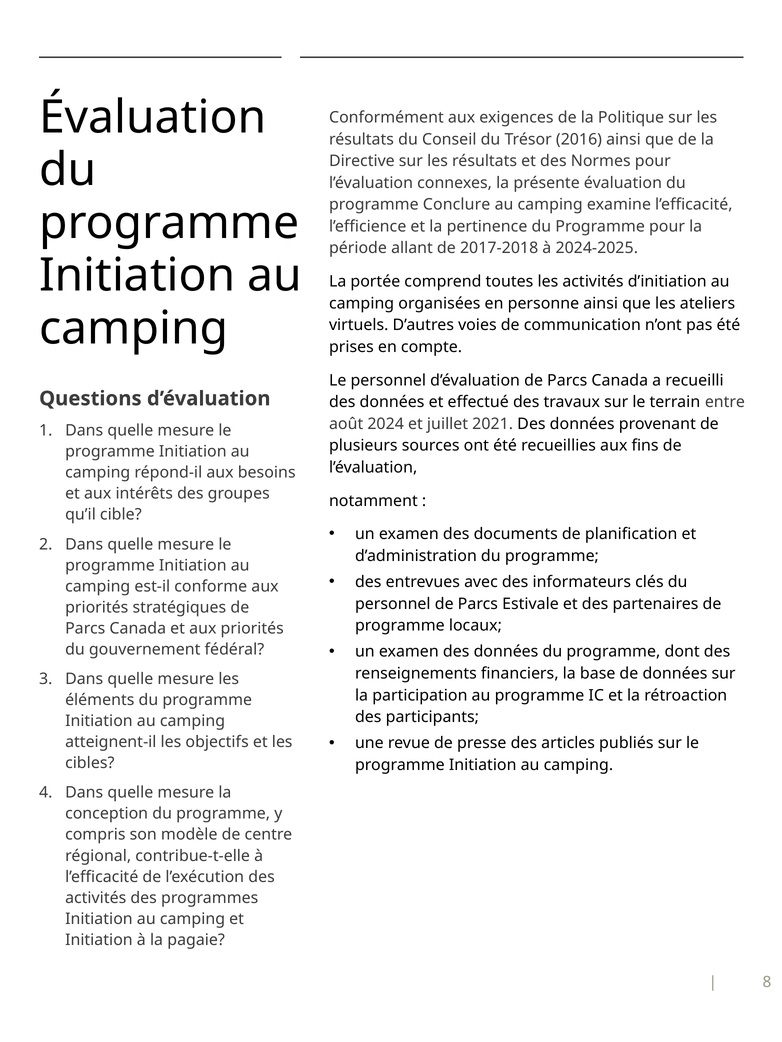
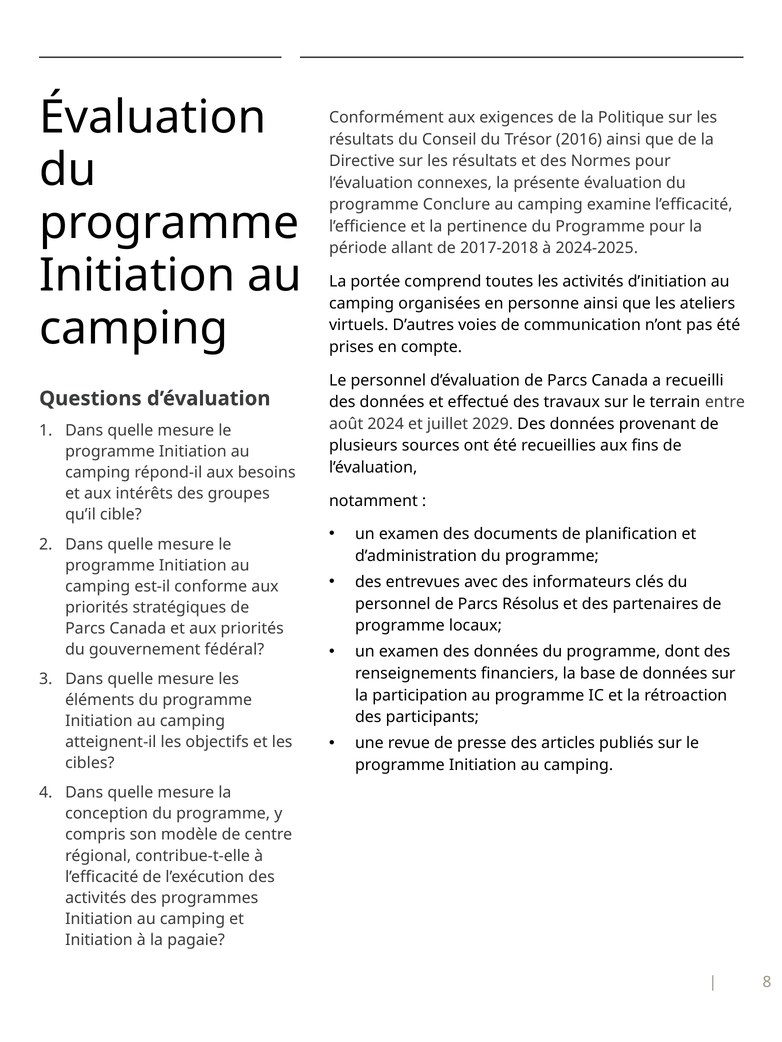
2021: 2021 -> 2029 (493, 424)
Estivale: Estivale -> Résolus (531, 604)
